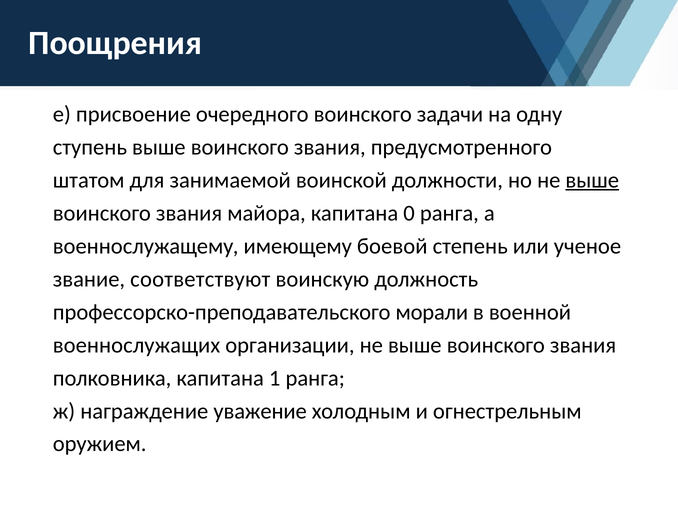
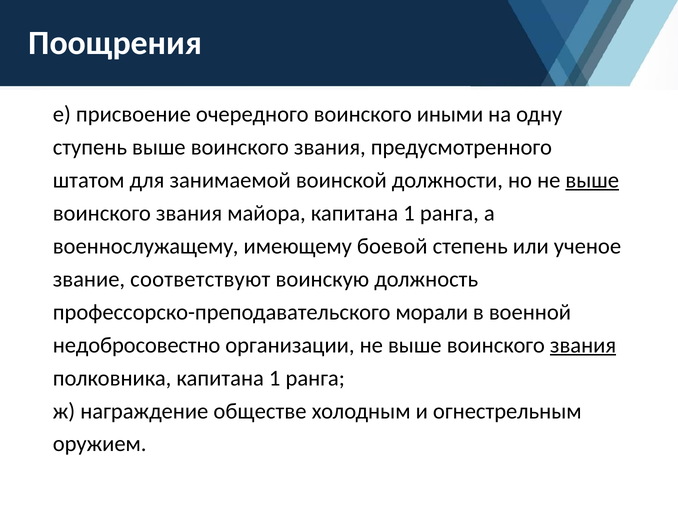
задачи: задачи -> иными (450, 114)
майора капитана 0: 0 -> 1 (409, 213)
военнослужащих: военнослужащих -> недобросовестно (137, 345)
звания underline: none -> present (583, 345)
уважение: уважение -> обществе (260, 411)
